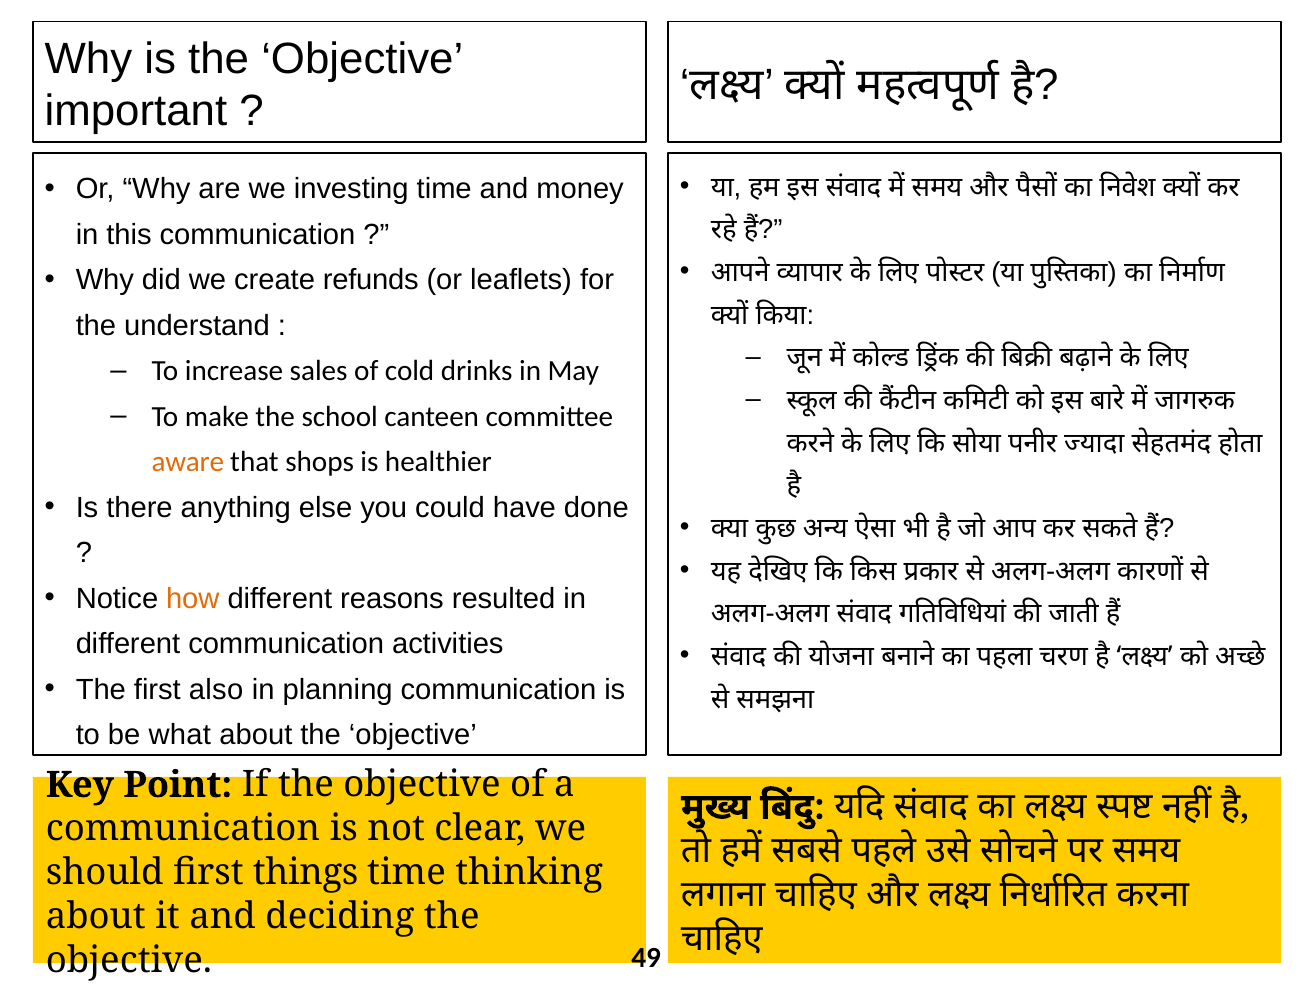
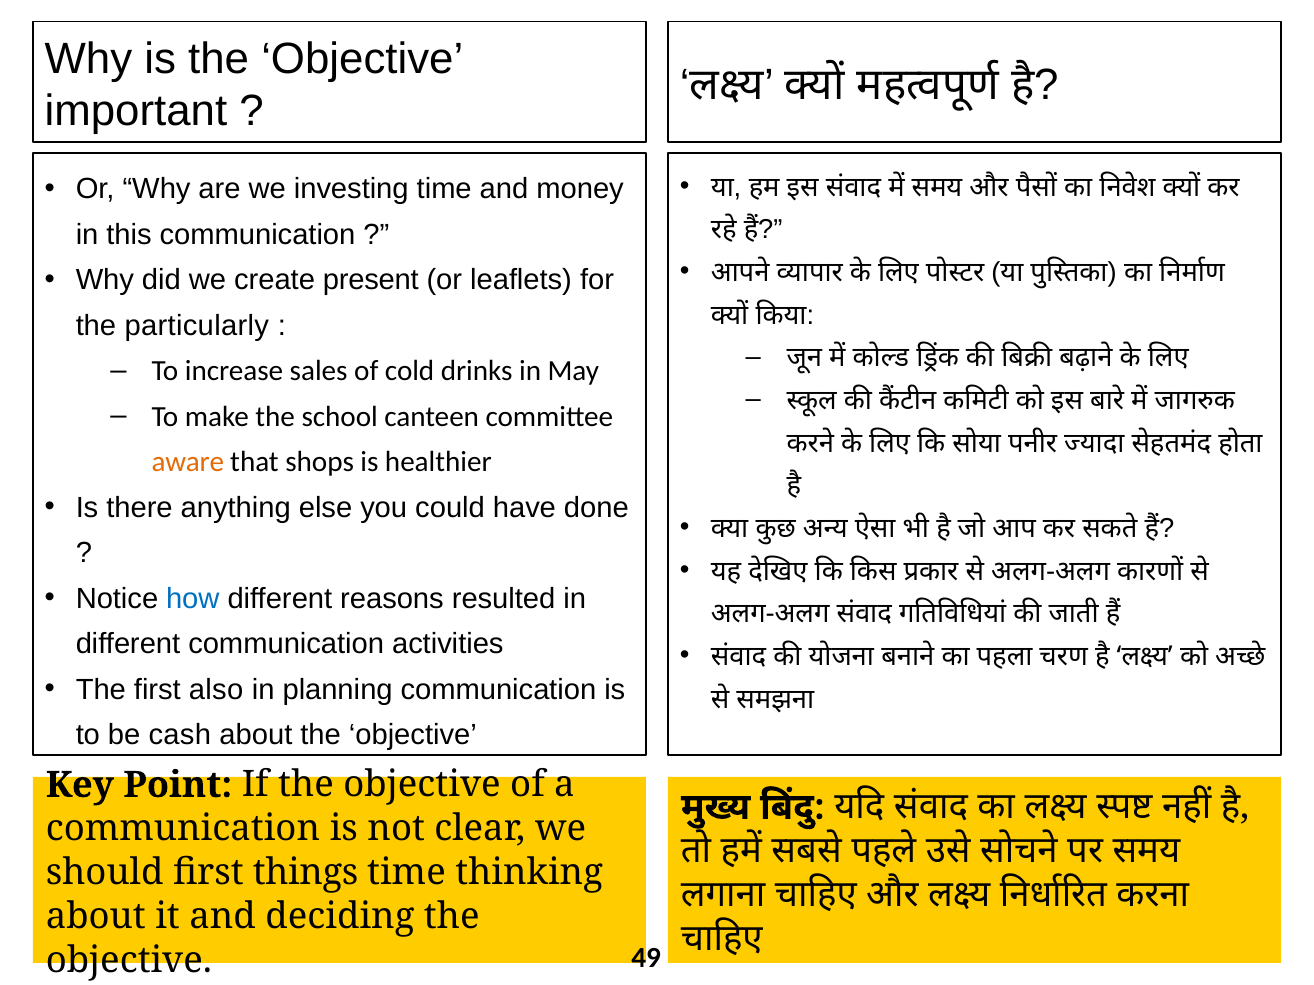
refunds: refunds -> present (371, 280)
understand: understand -> particularly (197, 326)
how colour: orange -> blue (193, 599)
what: what -> cash (180, 736)
